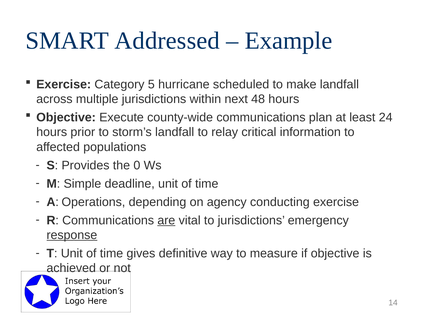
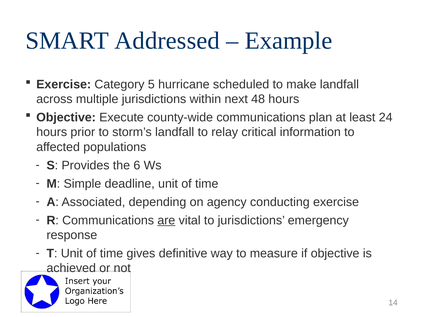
0: 0 -> 6 (137, 165)
Operations: Operations -> Associated (93, 202)
response underline: present -> none (72, 235)
